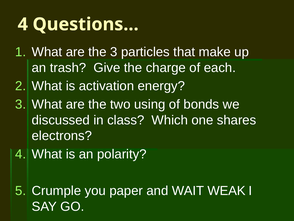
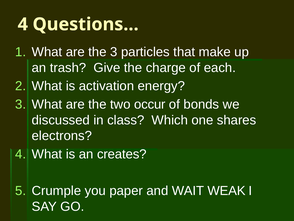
using: using -> occur (150, 104)
polarity: polarity -> creates (122, 154)
